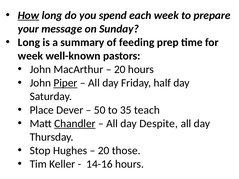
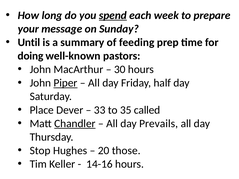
How underline: present -> none (28, 15)
spend underline: none -> present (113, 15)
Long: Long -> Until (29, 42)
week: week -> doing (30, 56)
20: 20 -> 30 (120, 69)
50: 50 -> 33 (100, 110)
teach: teach -> called (147, 110)
Despite: Despite -> Prevails (159, 124)
